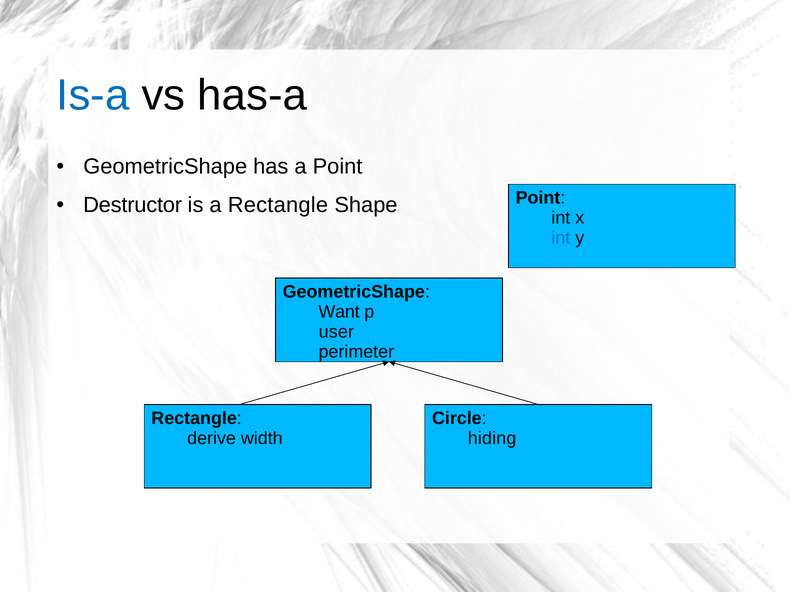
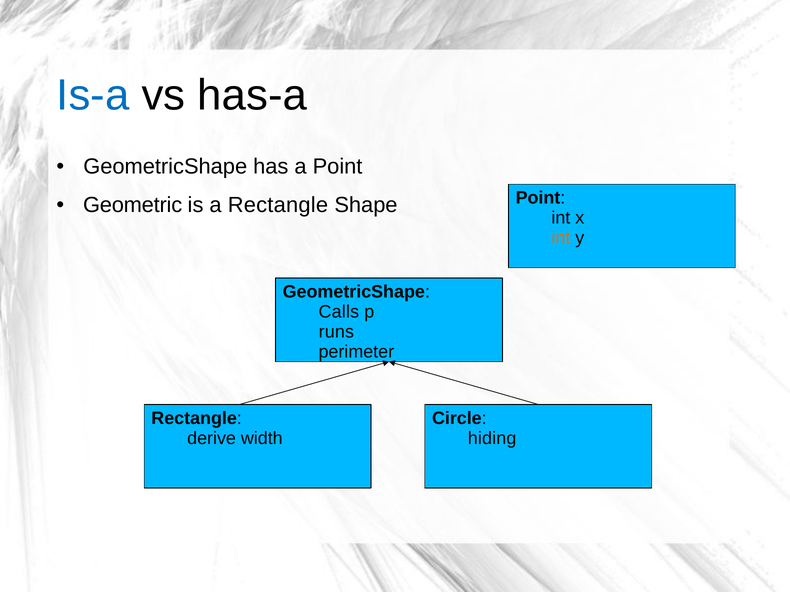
Destructor: Destructor -> Geometric (133, 205)
int colour: blue -> orange (561, 238)
Want: Want -> Calls (339, 312)
user: user -> runs (336, 332)
